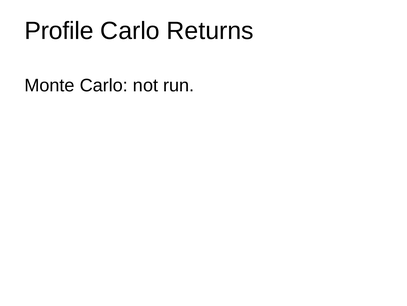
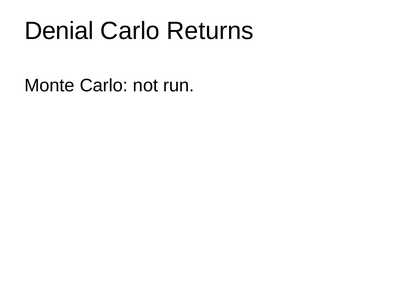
Profile: Profile -> Denial (59, 31)
